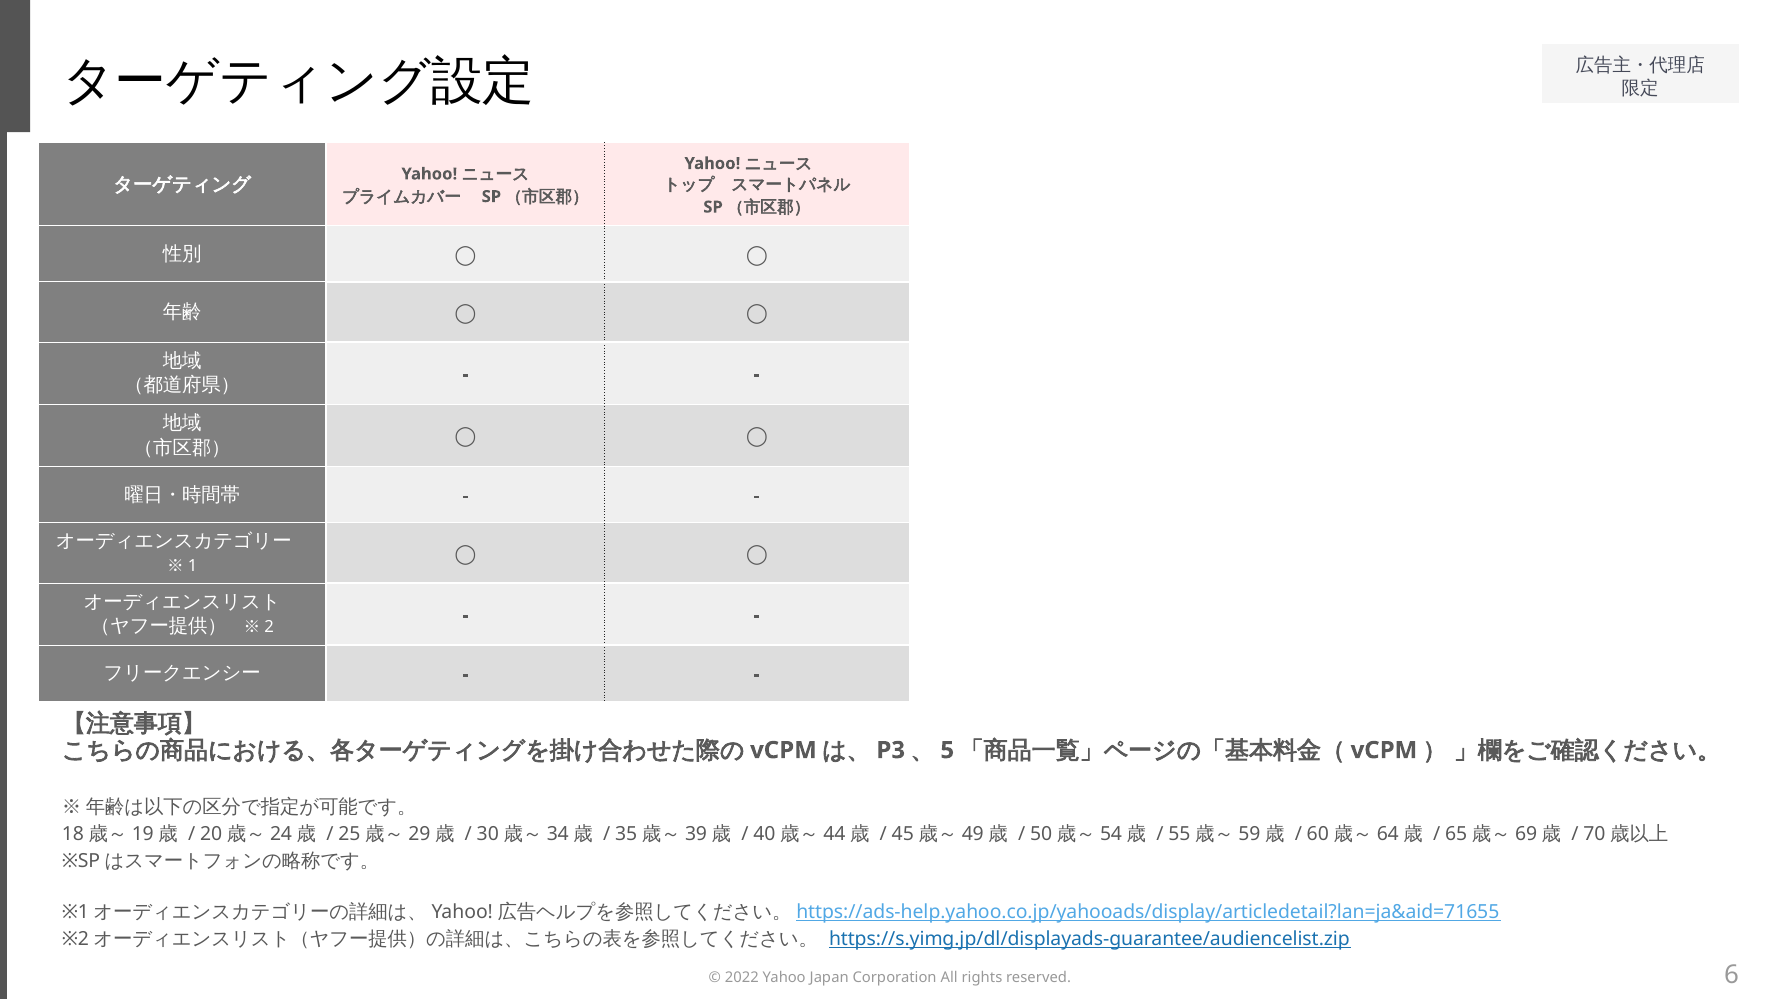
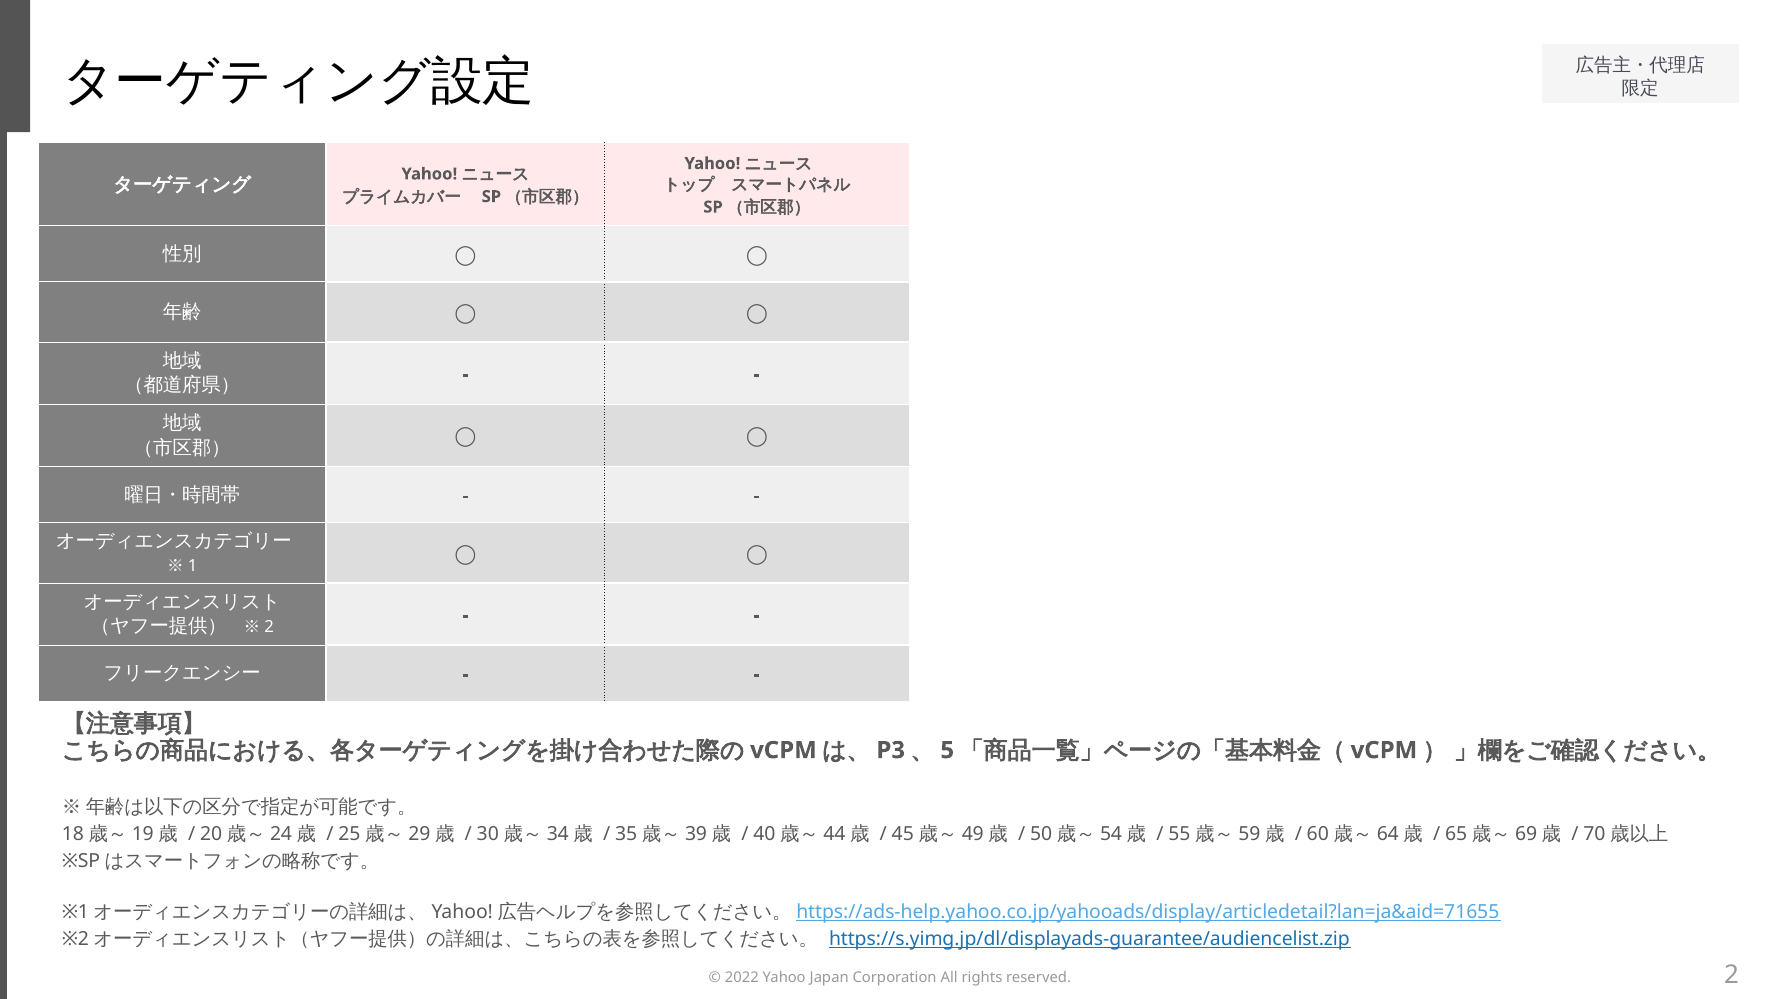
6: 6 -> 2 (1731, 974)
